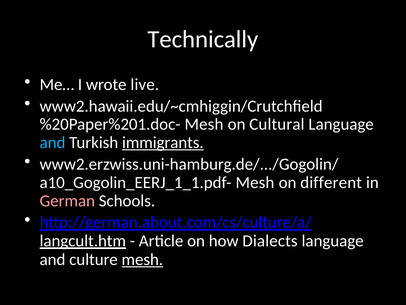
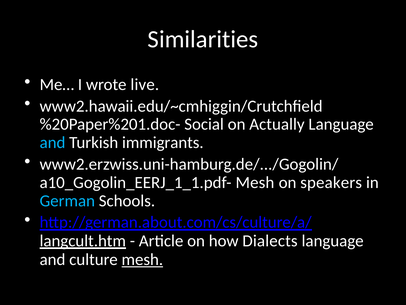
Technically: Technically -> Similarities (203, 39)
Mesh: Mesh -> Social (204, 124)
Cultural: Cultural -> Actually (277, 124)
immigrants underline: present -> none (163, 142)
different: different -> speakers (331, 182)
German colour: pink -> light blue (67, 201)
